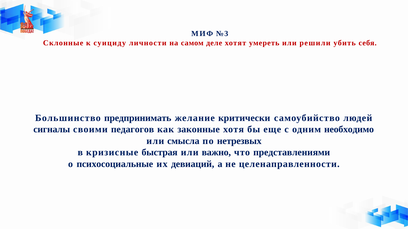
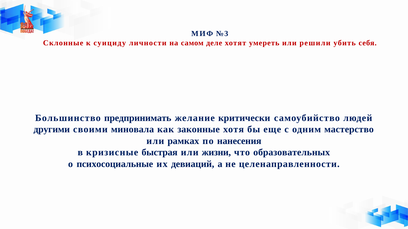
сигналы: сигналы -> другими (52, 130)
педагогов: педагогов -> миновала (132, 130)
необходимо: необходимо -> мастерство (349, 130)
смысла: смысла -> рамках (183, 141)
нетрезвых: нетрезвых -> нанесения (239, 141)
важно: важно -> жизни (216, 153)
представлениями: представлениями -> образовательных (292, 153)
